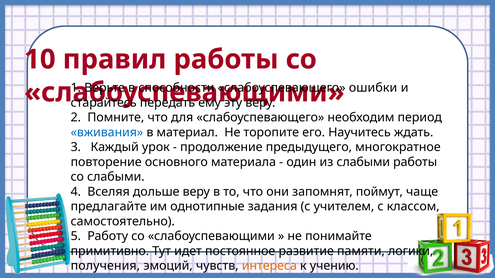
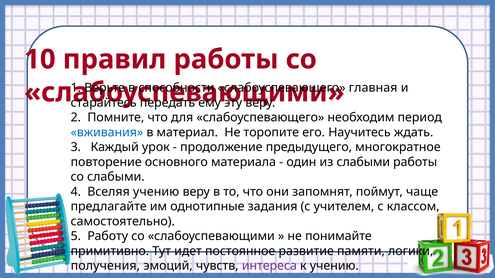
ошибки: ошибки -> главная (373, 88)
Вселяя дольше: дольше -> учению (156, 192)
интереса colour: orange -> purple (269, 266)
